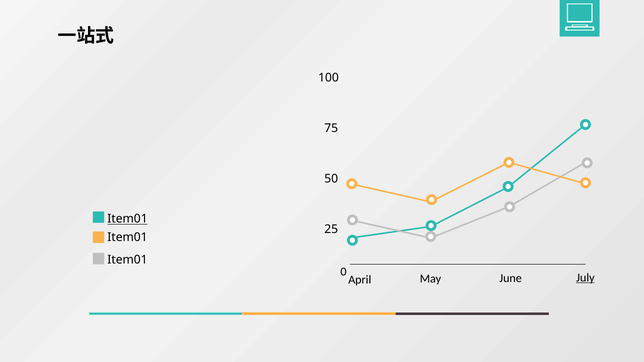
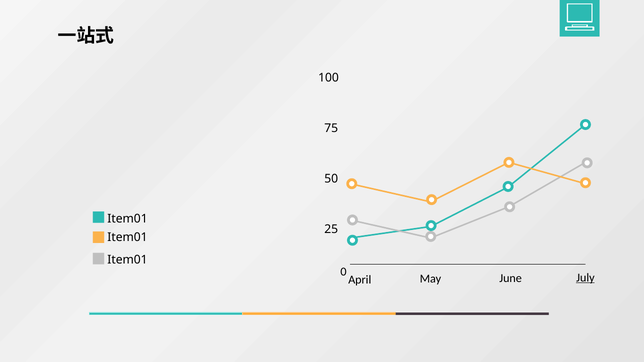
Item01 underline: present -> none (128, 219)
